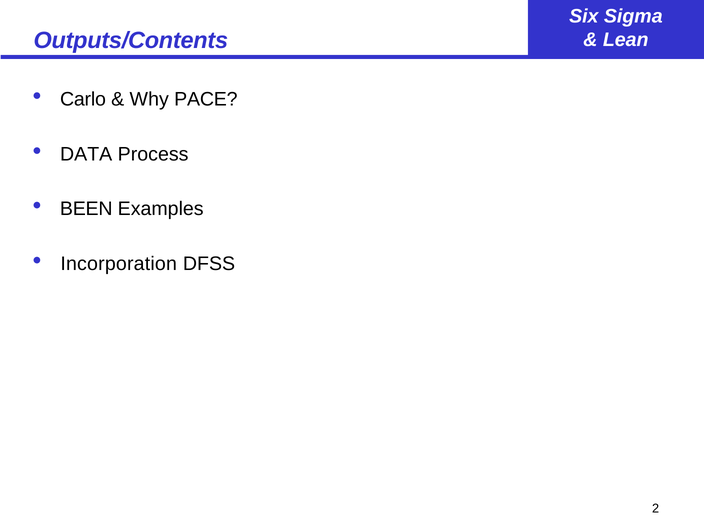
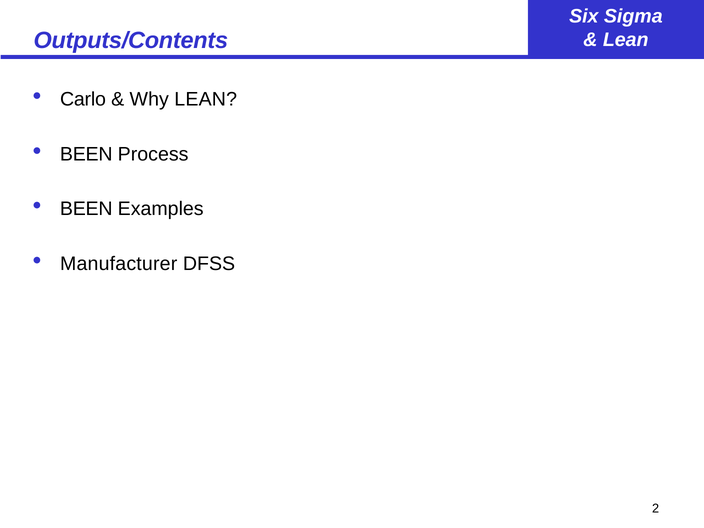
Why PACE: PACE -> LEAN (206, 100)
DATA: DATA -> BEEN (86, 154)
Incorporation: Incorporation -> Manufacturer (119, 264)
